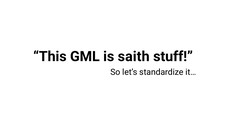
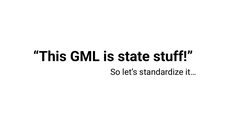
saith: saith -> state (134, 56)
